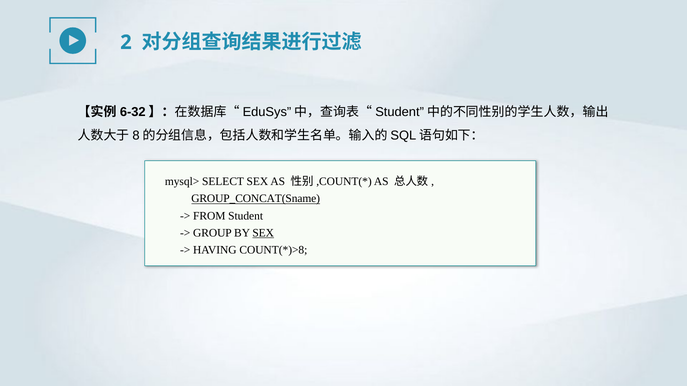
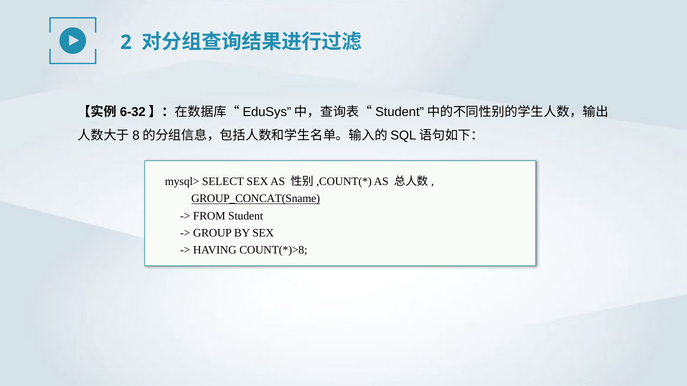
SEX underline: present -> none (263, 233)
